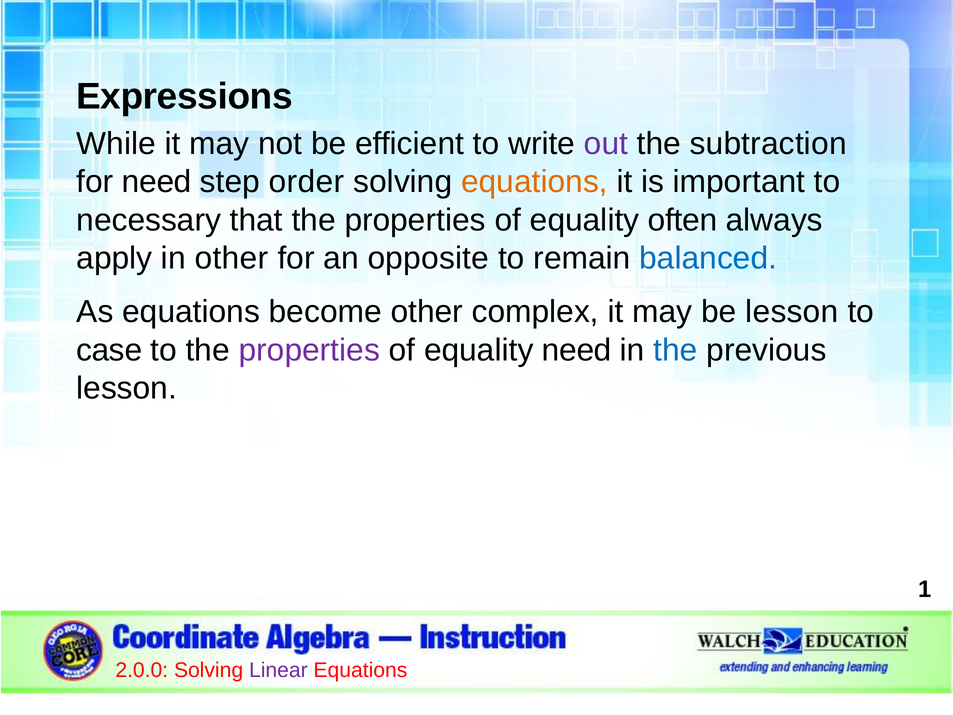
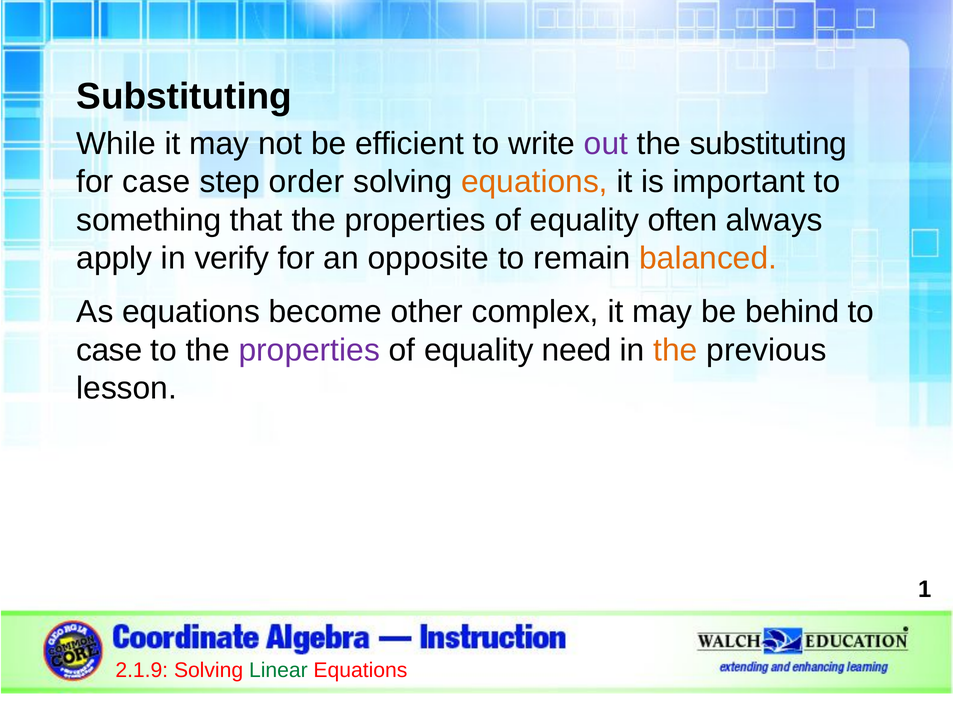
Expressions: Expressions -> Substituting (184, 96)
the subtraction: subtraction -> substituting (768, 144)
for need: need -> case (156, 182)
necessary: necessary -> something (149, 220)
in other: other -> verify (232, 258)
balanced colour: blue -> orange (708, 258)
be lesson: lesson -> behind (792, 312)
the colour: blue -> orange (676, 350)
2.0.0: 2.0.0 -> 2.1.9 (142, 670)
Linear colour: purple -> green (278, 670)
